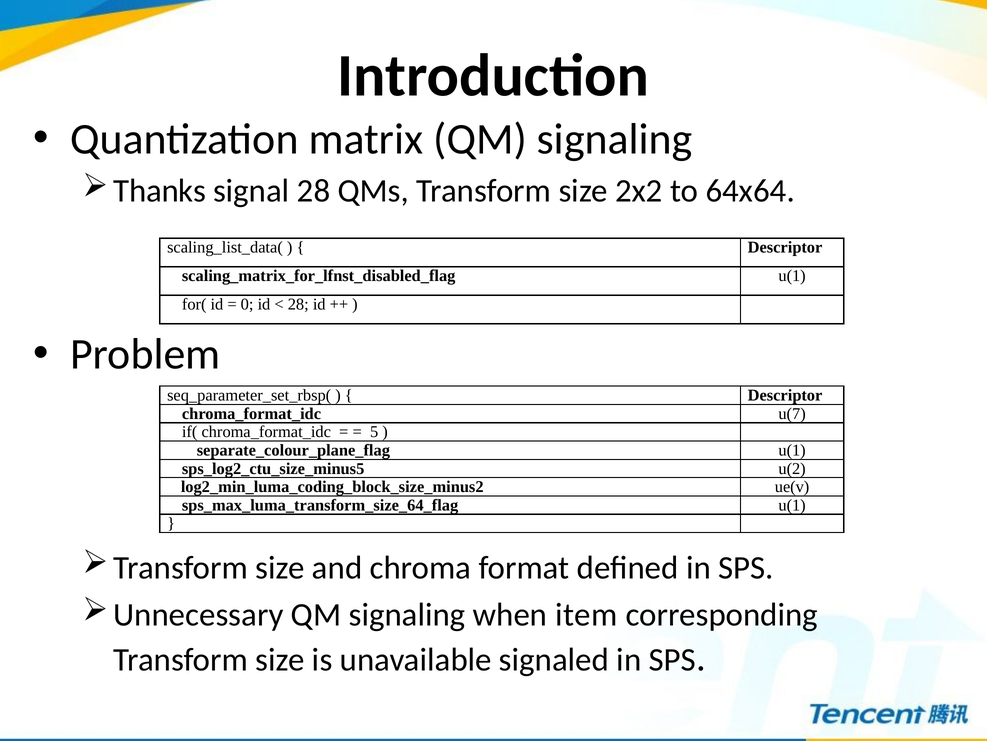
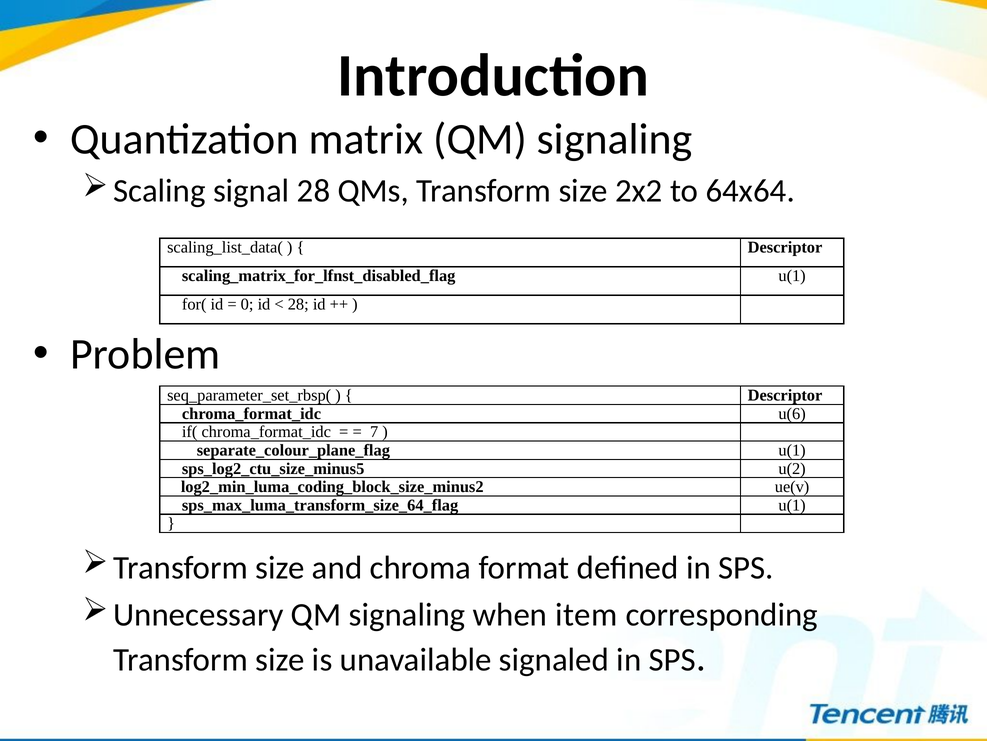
Thanks: Thanks -> Scaling (160, 191)
u(7: u(7 -> u(6 (792, 413)
5: 5 -> 7 (374, 431)
